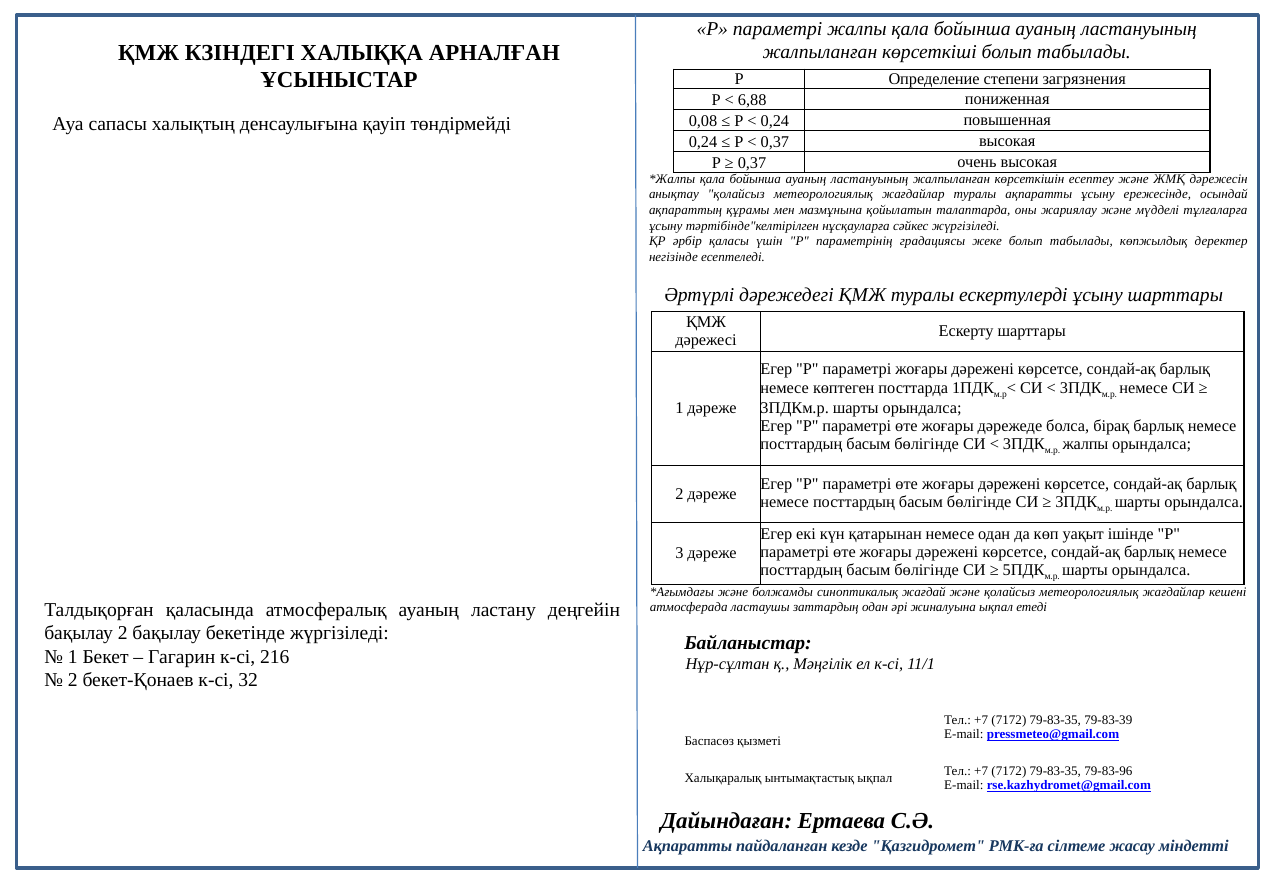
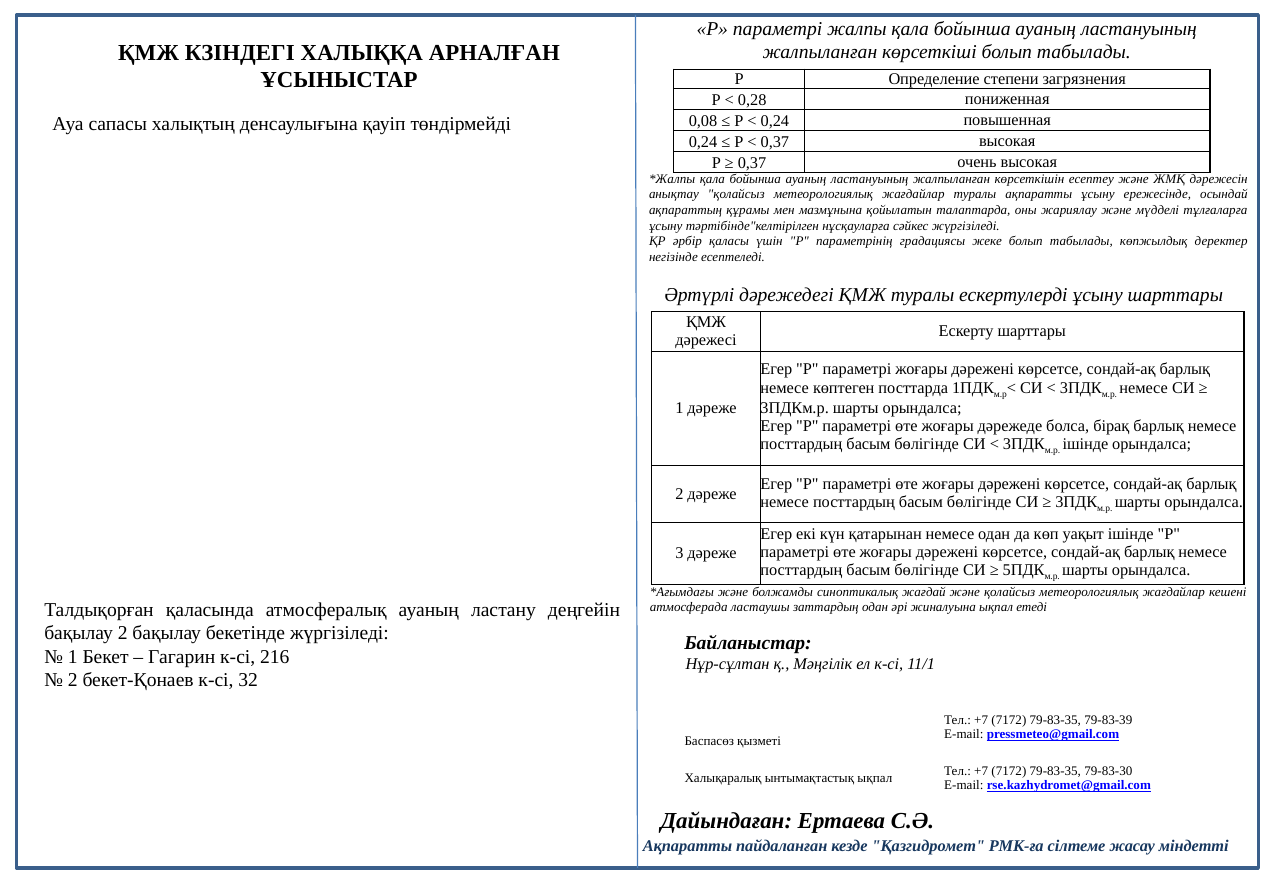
6,88: 6,88 -> 0,28 (752, 100)
жалпы: жалпы -> ішінде (1085, 444)
79-83-96: 79-83-96 -> 79-83-30 (1108, 771)
